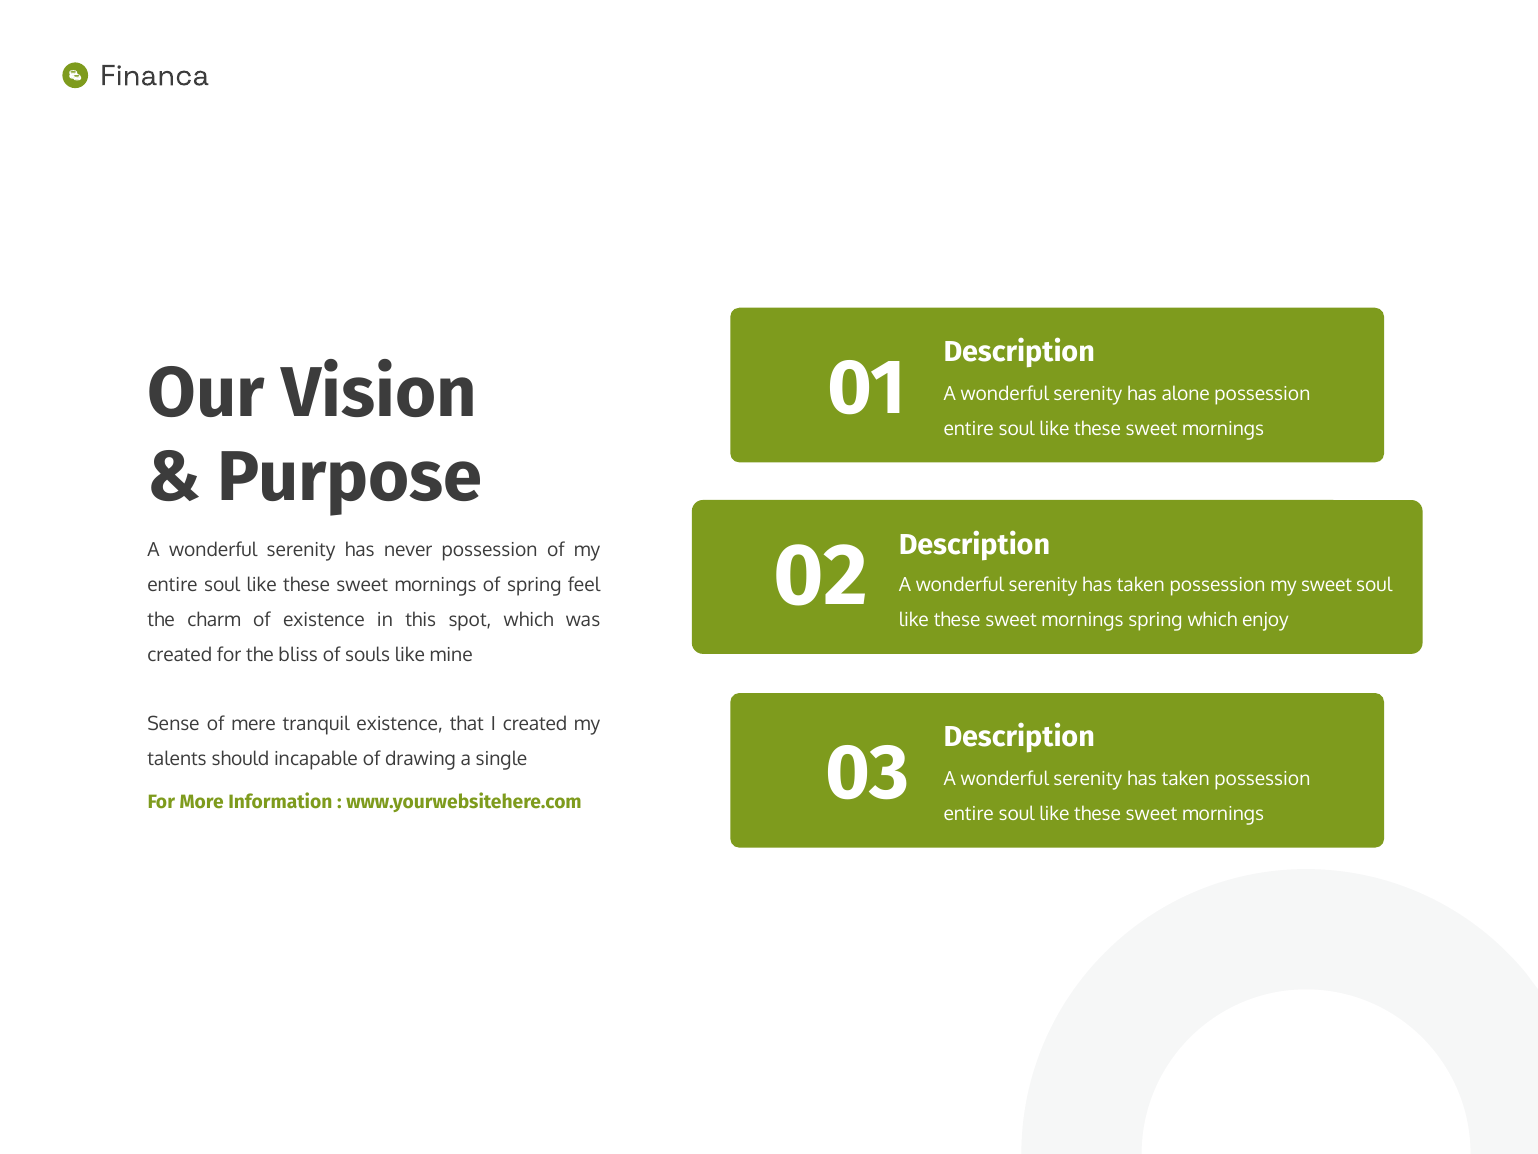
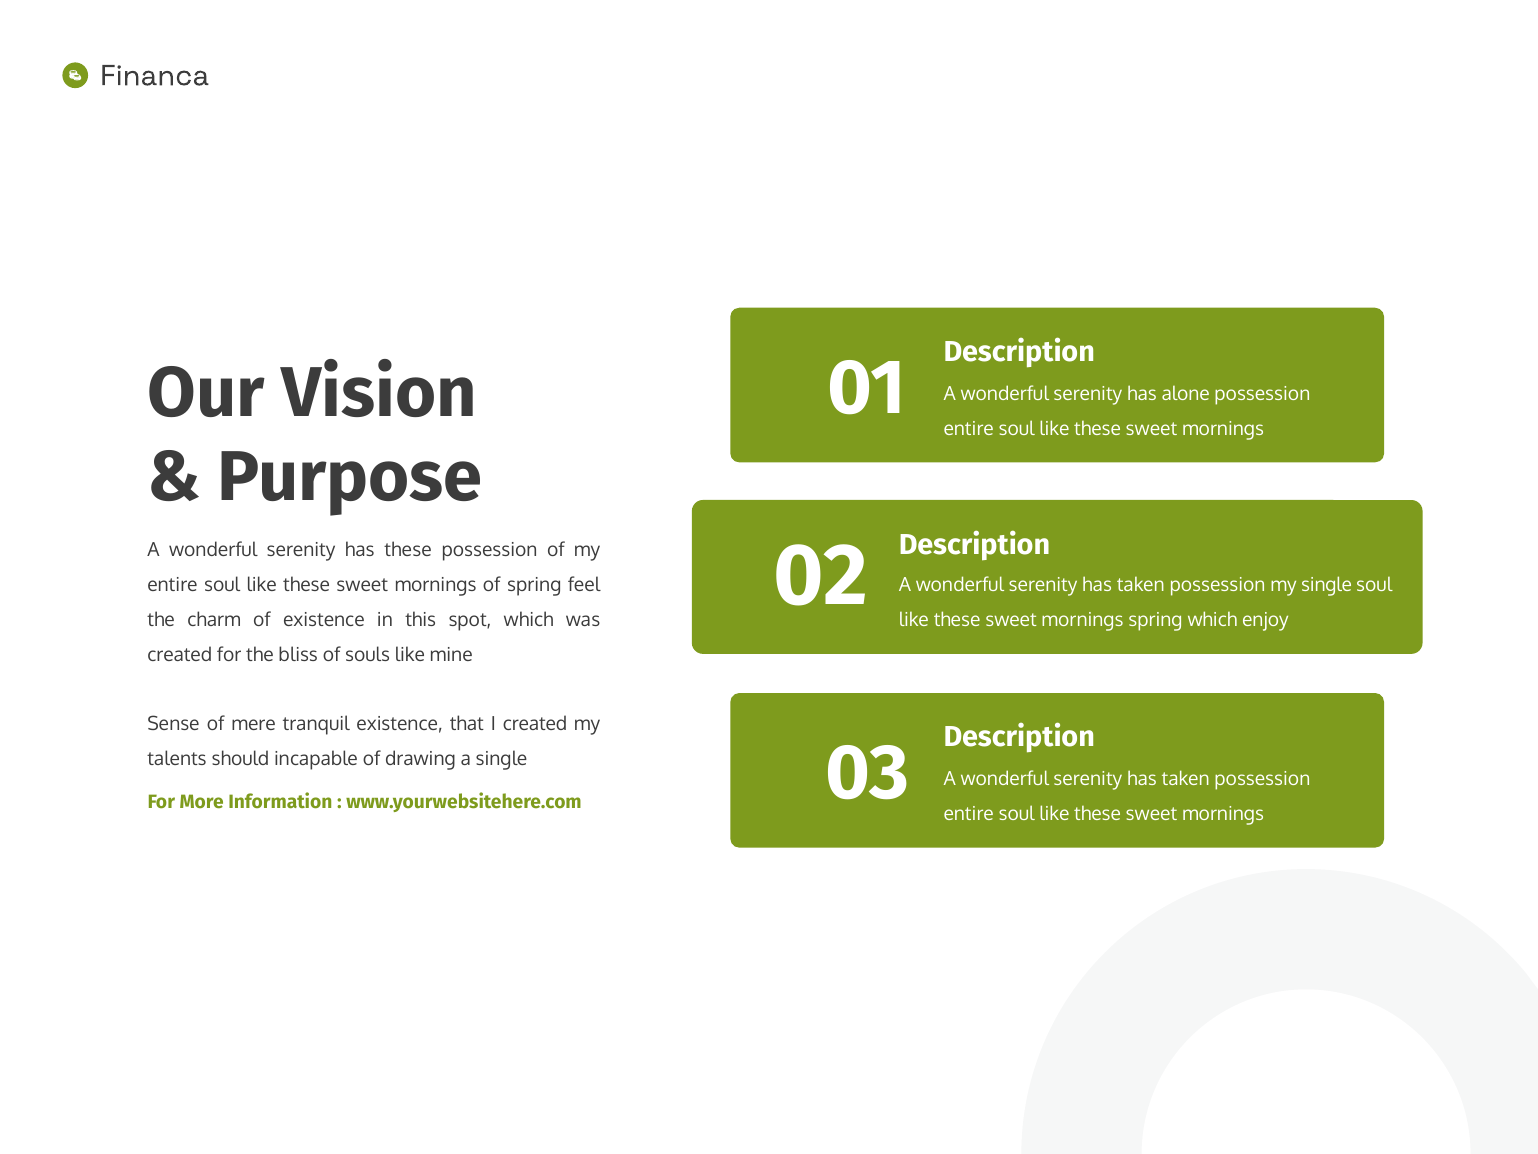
has never: never -> these (408, 550)
my sweet: sweet -> single (1327, 585)
